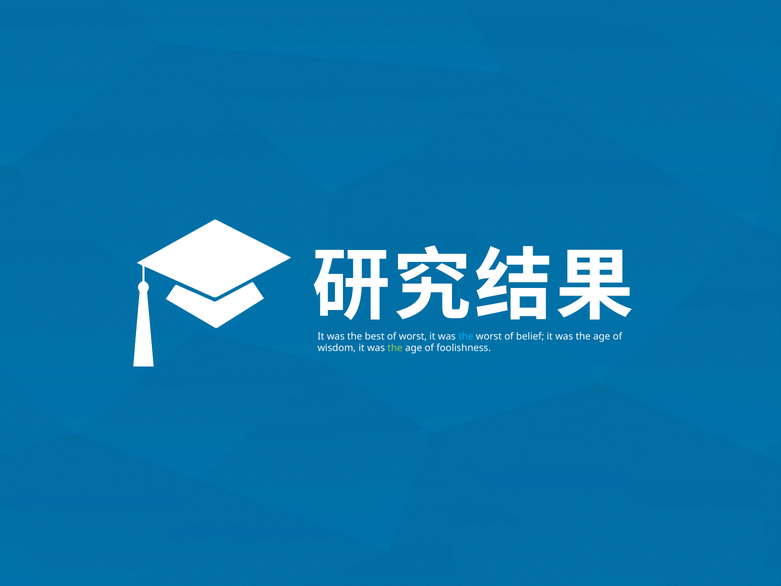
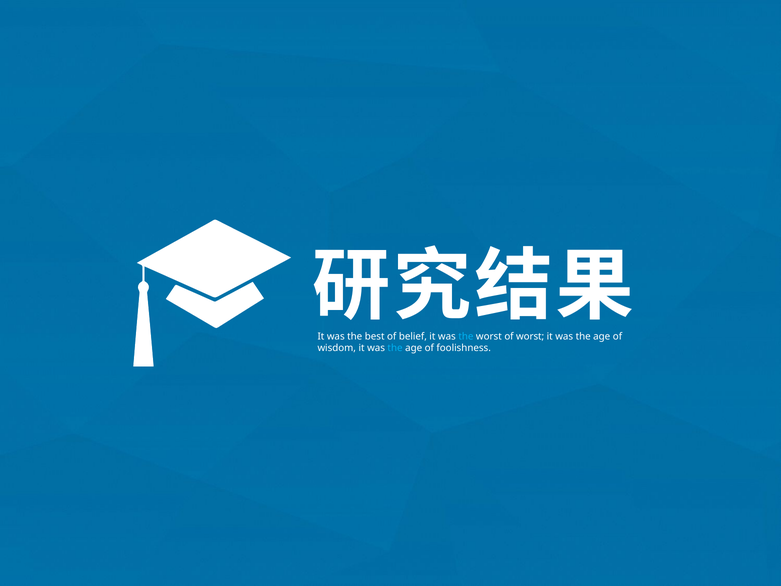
of worst: worst -> belief (413, 336)
of belief: belief -> worst (530, 336)
the colour: light green -> light blue (395, 348)
